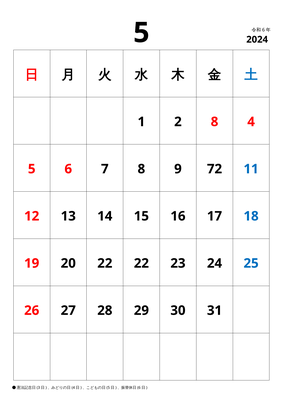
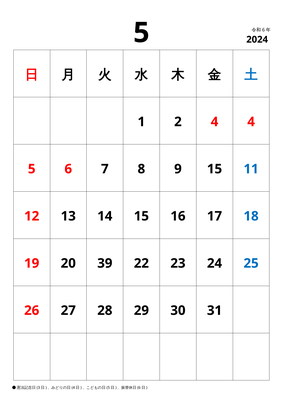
2 8: 8 -> 4 (215, 122)
9 72: 72 -> 15 (215, 169)
20 22: 22 -> 39 (105, 263)
